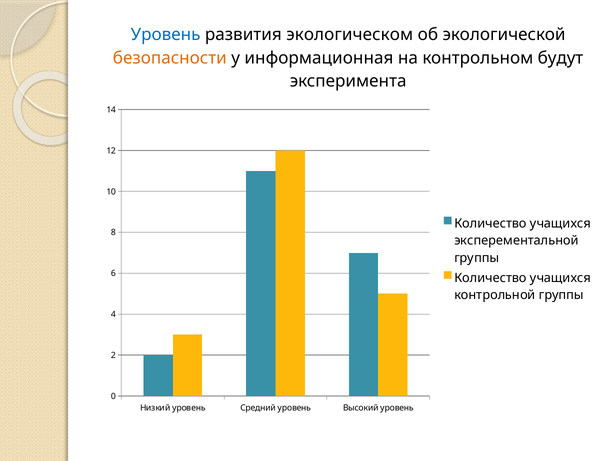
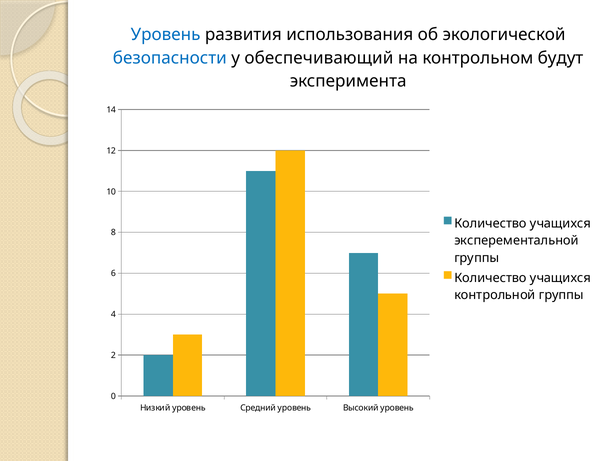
экологическом: экологическом -> использования (350, 34)
безопасности colour: orange -> blue (170, 58)
информационная: информационная -> обеспечивающий (319, 58)
